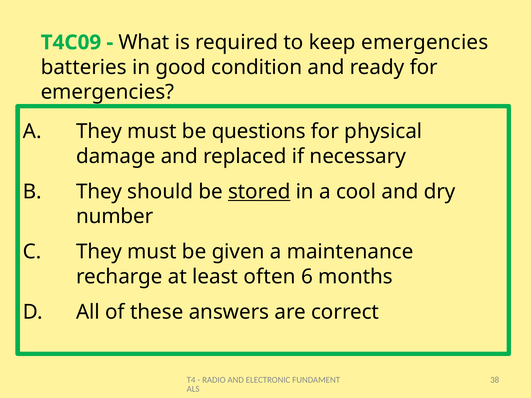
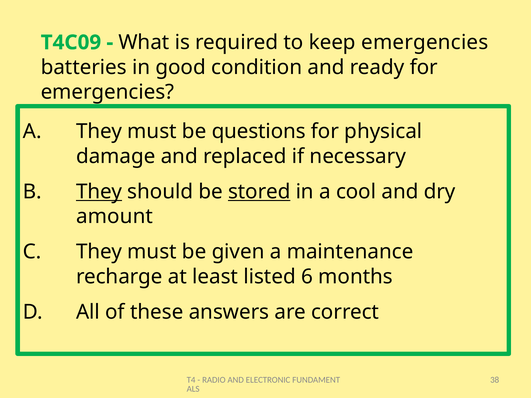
They underline: none -> present (99, 192)
number: number -> amount (115, 217)
often: often -> listed (270, 277)
